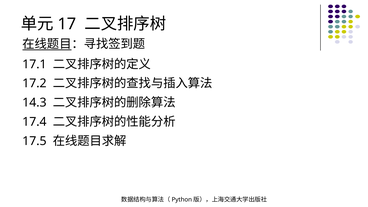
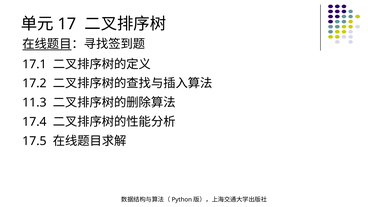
14.3: 14.3 -> 11.3 (35, 103)
